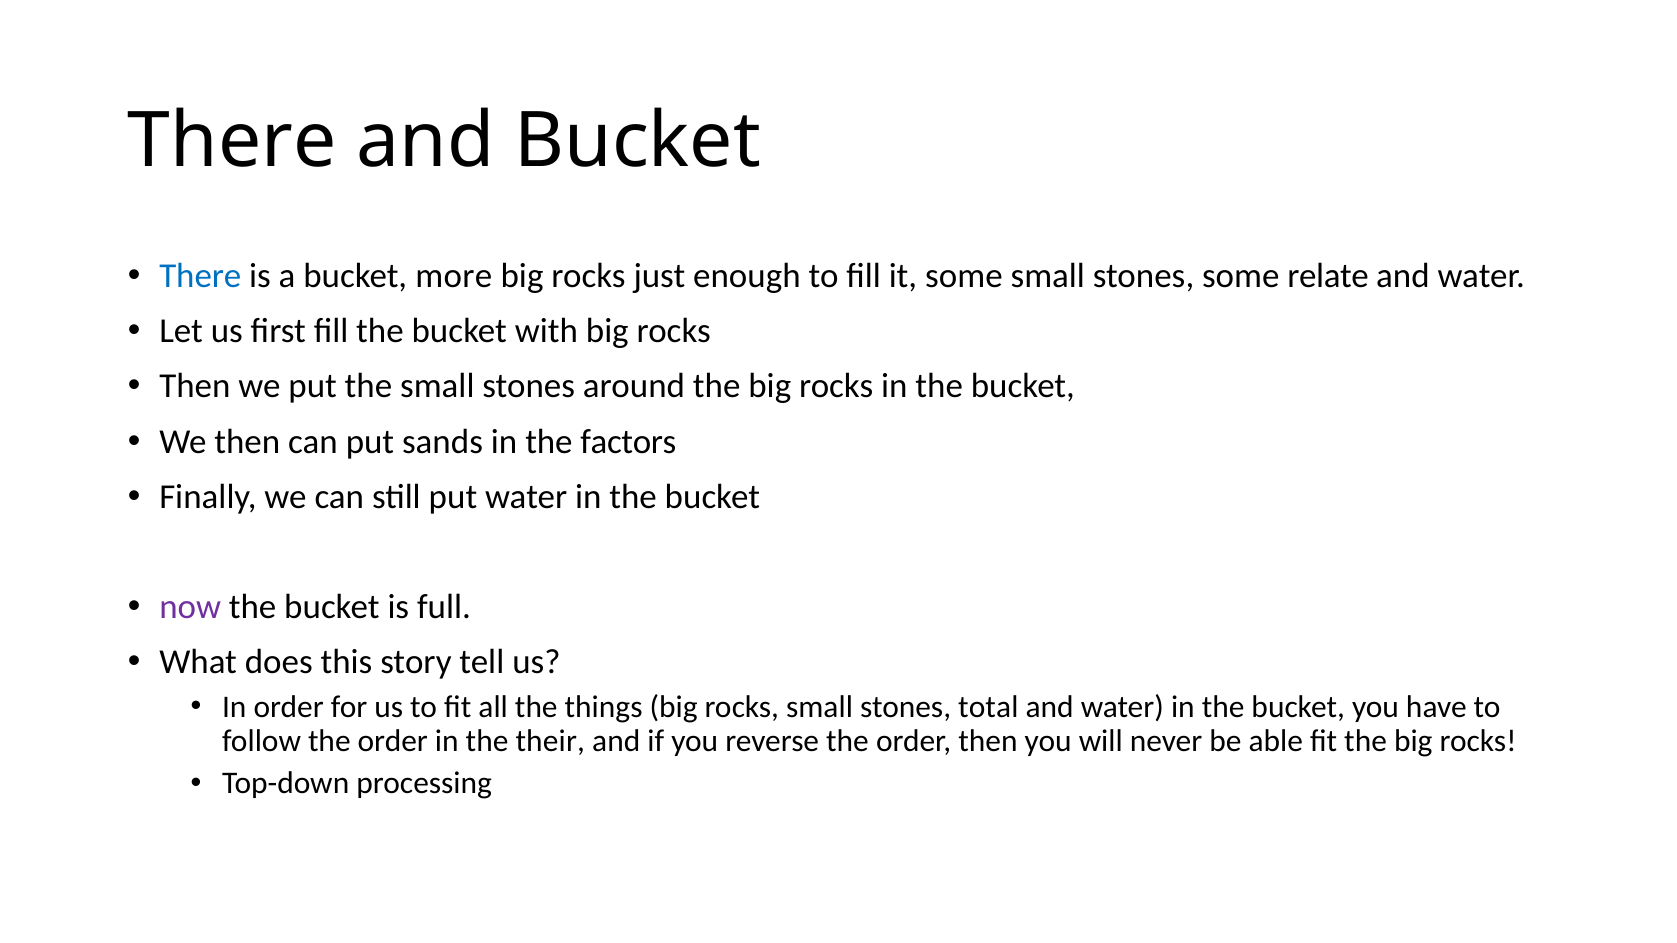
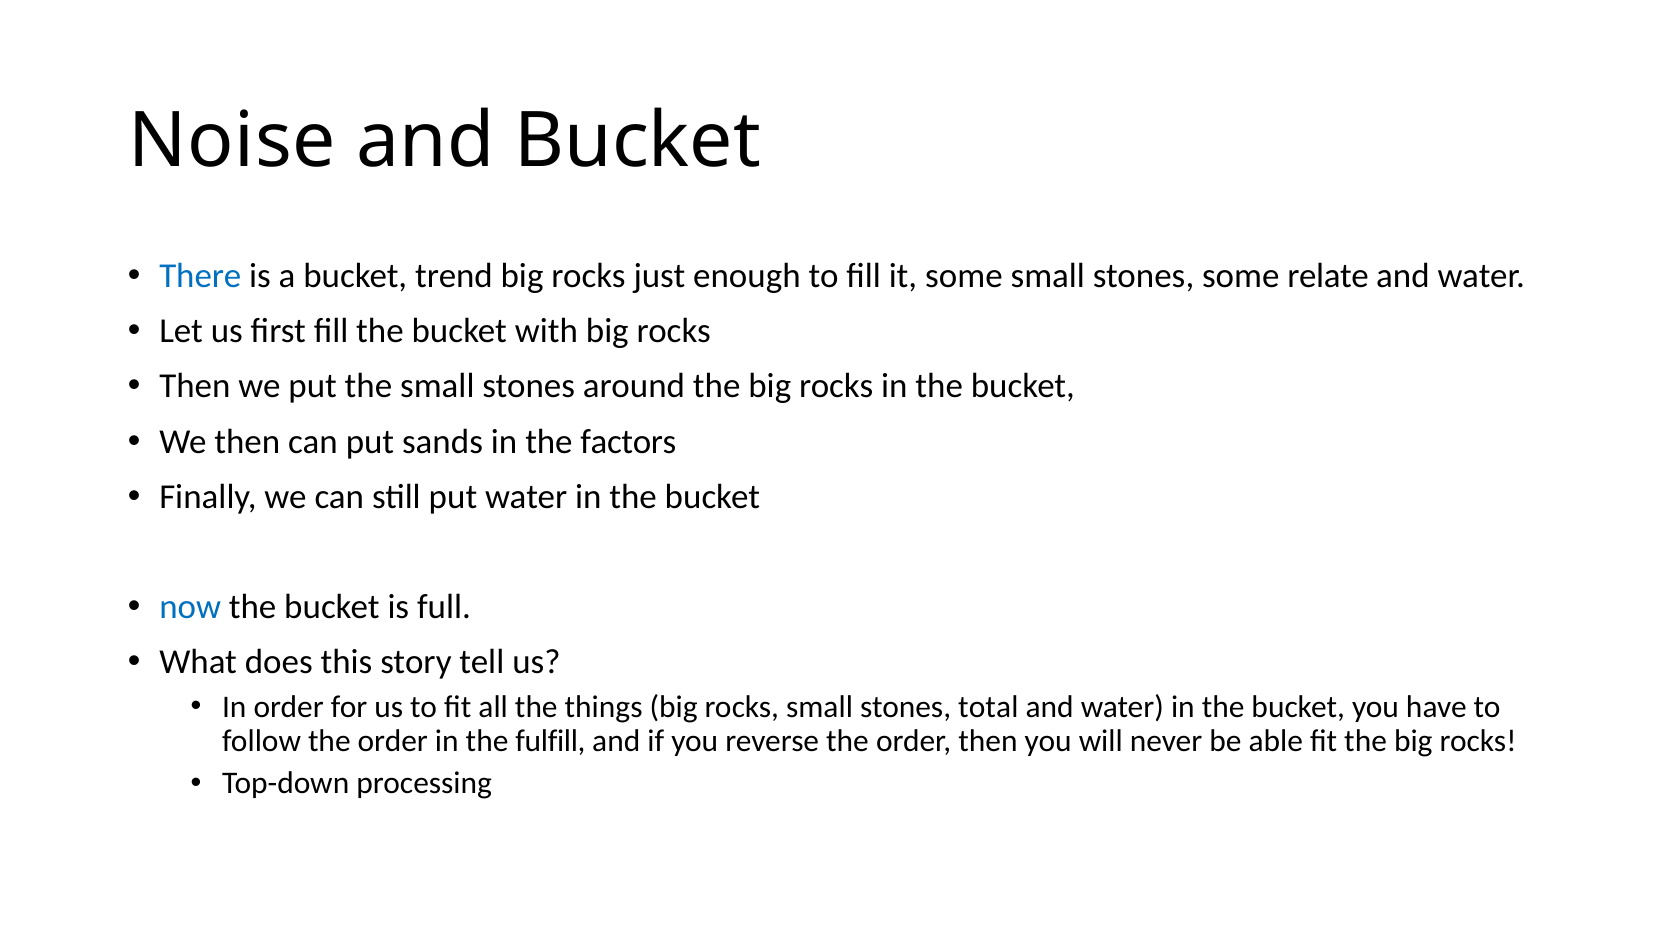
There: There -> Noise (232, 141)
more: more -> trend (454, 276)
now colour: purple -> blue (190, 607)
their: their -> fulfill (551, 741)
